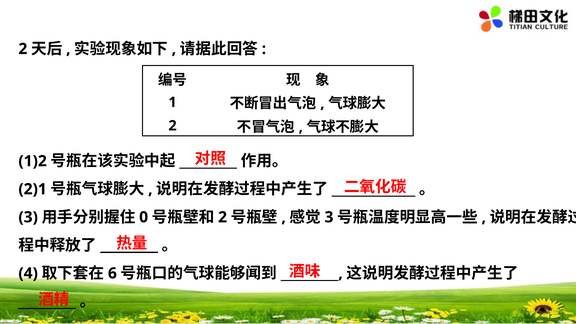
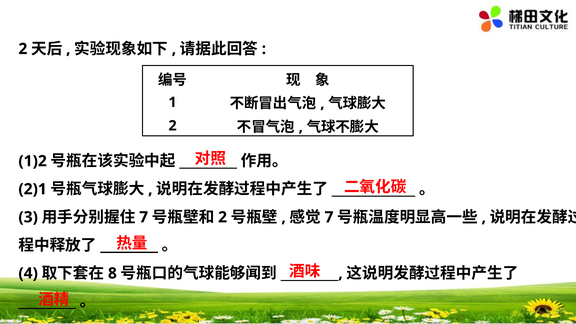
0: 0 -> 7 (144, 217)
3: 3 -> 7 (329, 217)
6: 6 -> 8 (112, 273)
